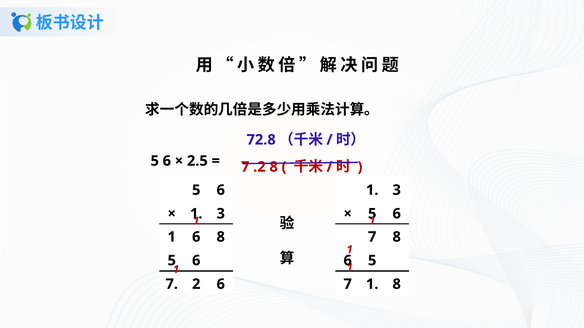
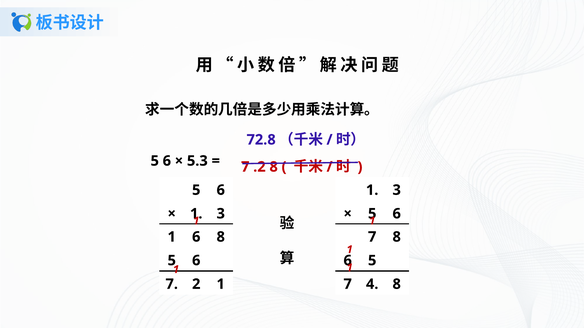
2.5: 2.5 -> 5.3 (197, 161)
2 6: 6 -> 1 (221, 284)
7 1: 1 -> 4 (372, 284)
